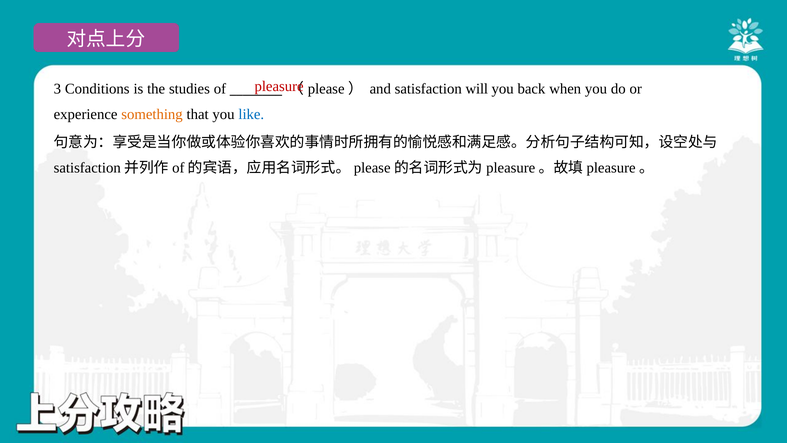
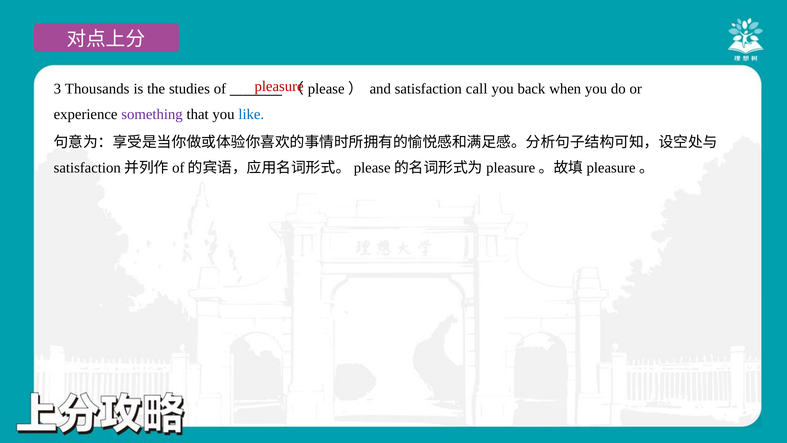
Conditions: Conditions -> Thousands (97, 89)
will: will -> call (477, 89)
something colour: orange -> purple (152, 114)
